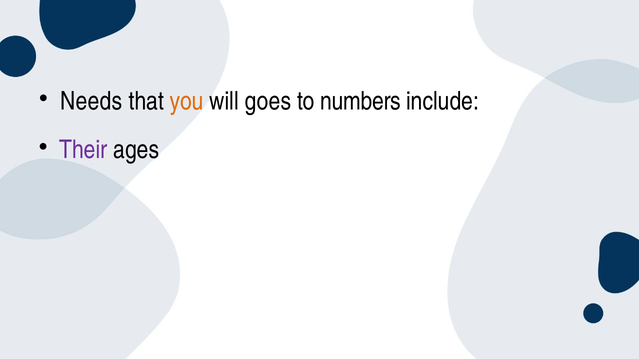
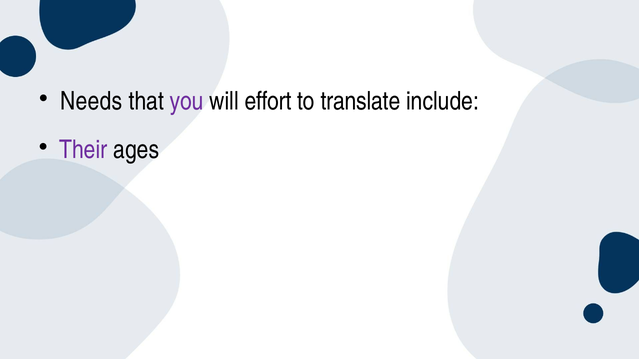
you colour: orange -> purple (187, 101)
goes: goes -> effort (268, 101)
numbers: numbers -> translate (361, 101)
